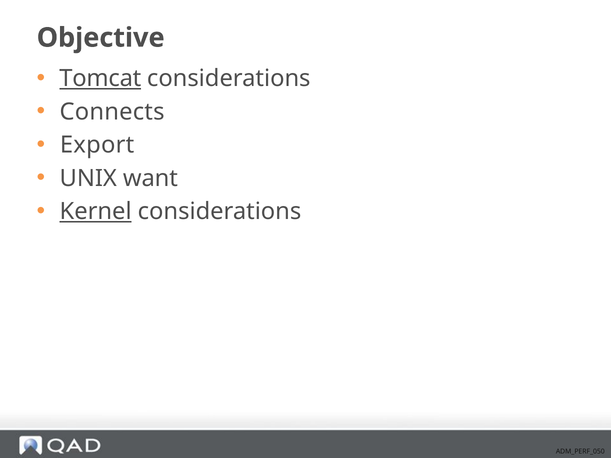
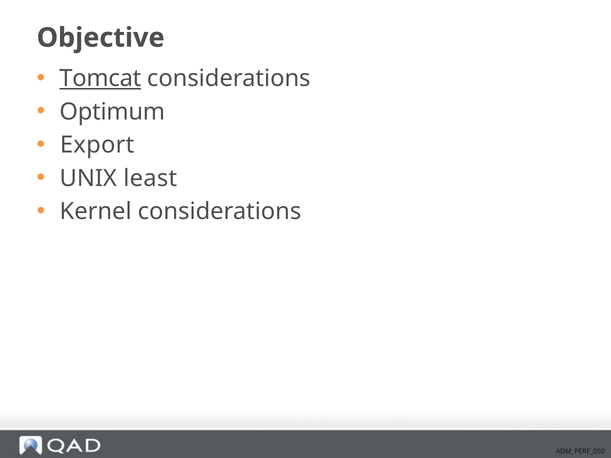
Connects: Connects -> Optimum (112, 112)
want: want -> least (150, 178)
Kernel underline: present -> none (96, 212)
